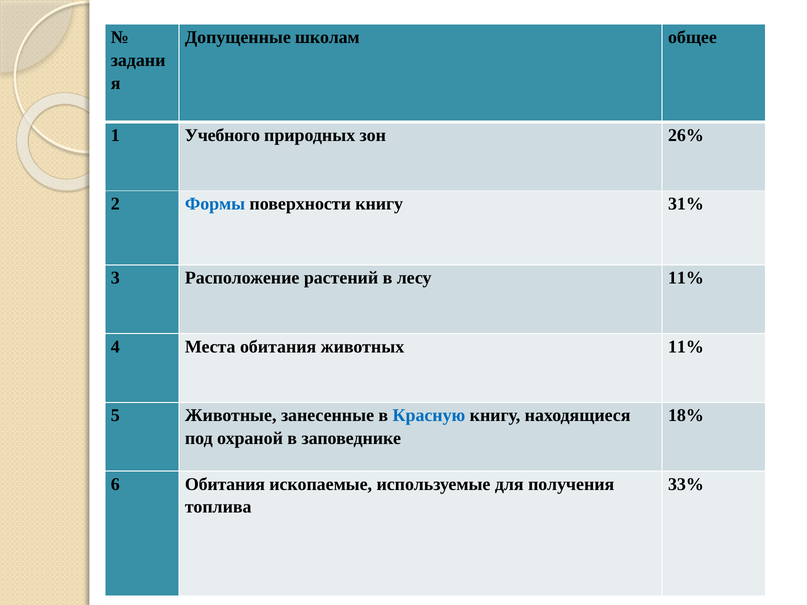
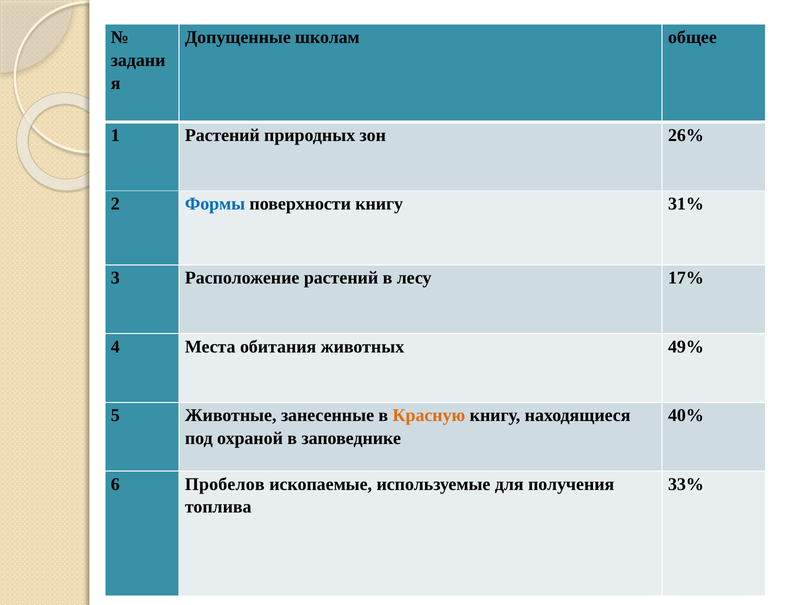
1 Учебного: Учебного -> Растений (222, 135)
лесу 11%: 11% -> 17% (686, 278)
животных 11%: 11% -> 49% (686, 347)
Красную colour: blue -> orange (429, 416)
18%: 18% -> 40% (686, 416)
6 Обитания: Обитания -> Пробелов (225, 484)
